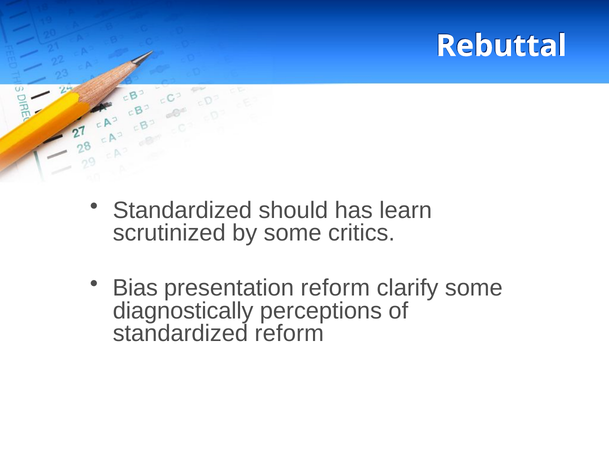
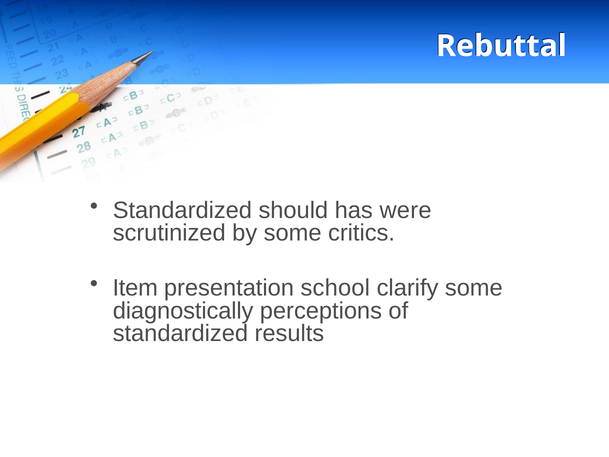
learn: learn -> were (406, 210)
Bias: Bias -> Item (135, 288)
presentation reform: reform -> school (335, 288)
standardized reform: reform -> results (289, 333)
